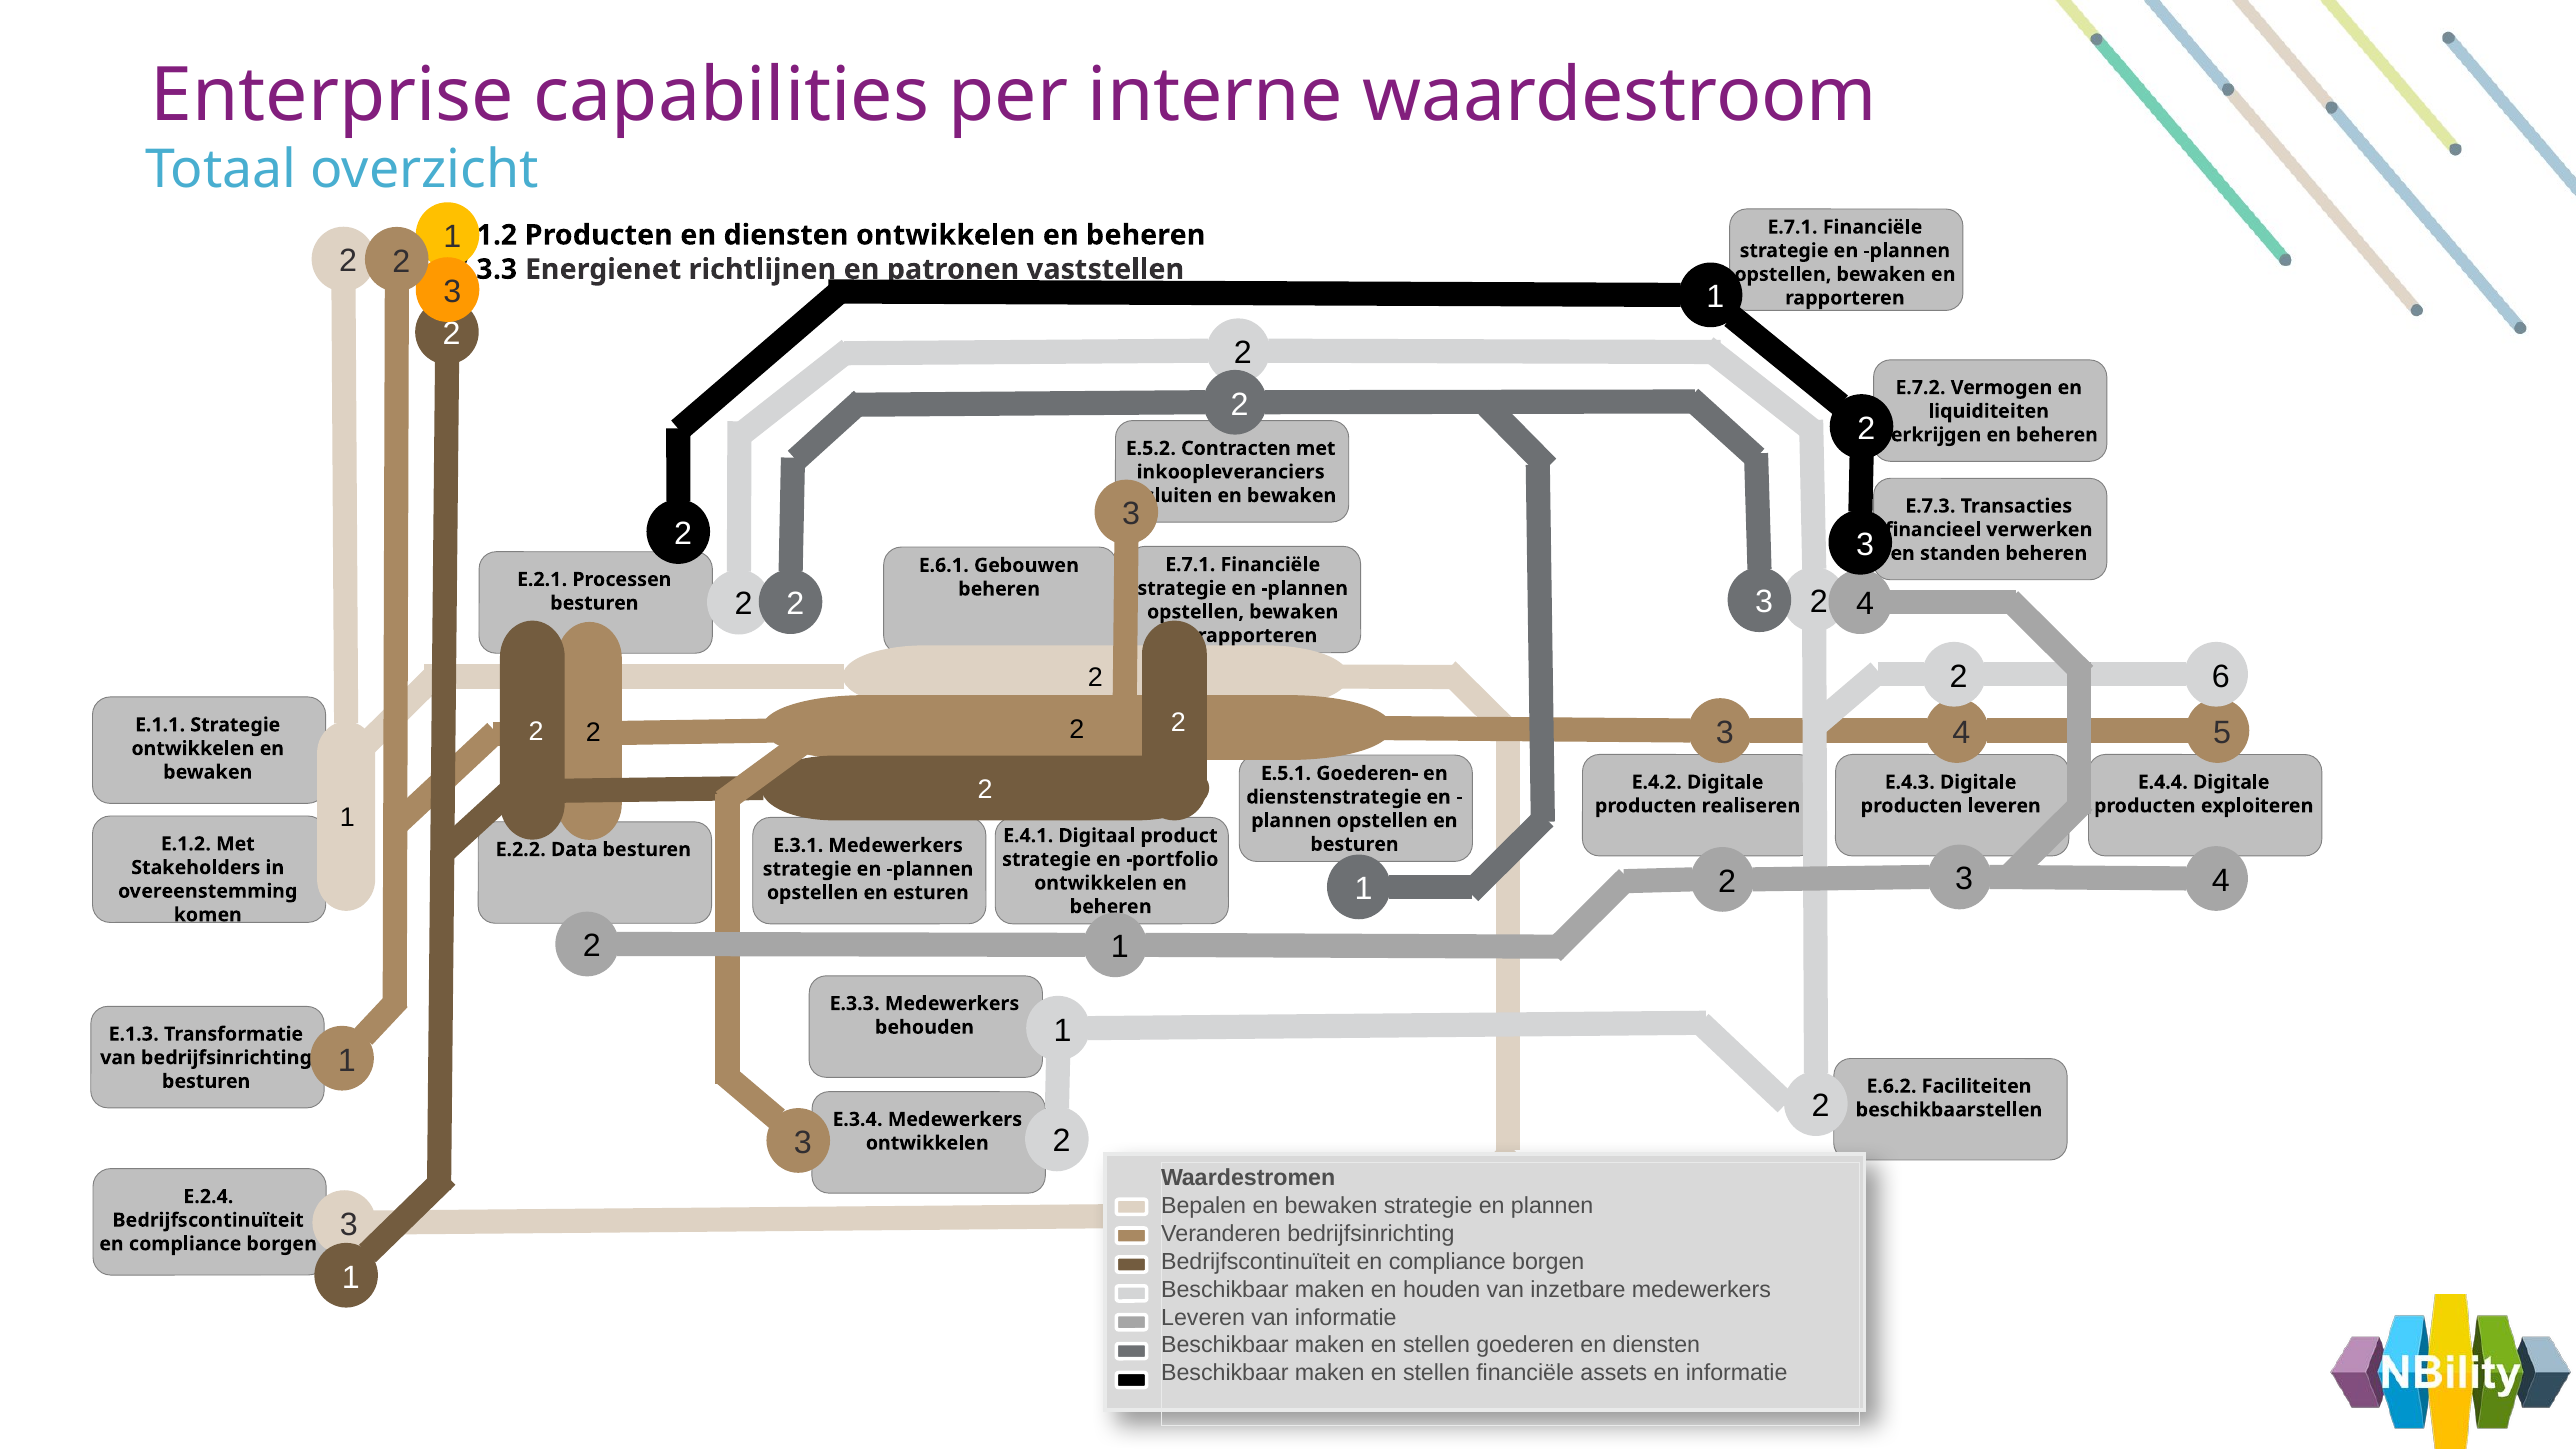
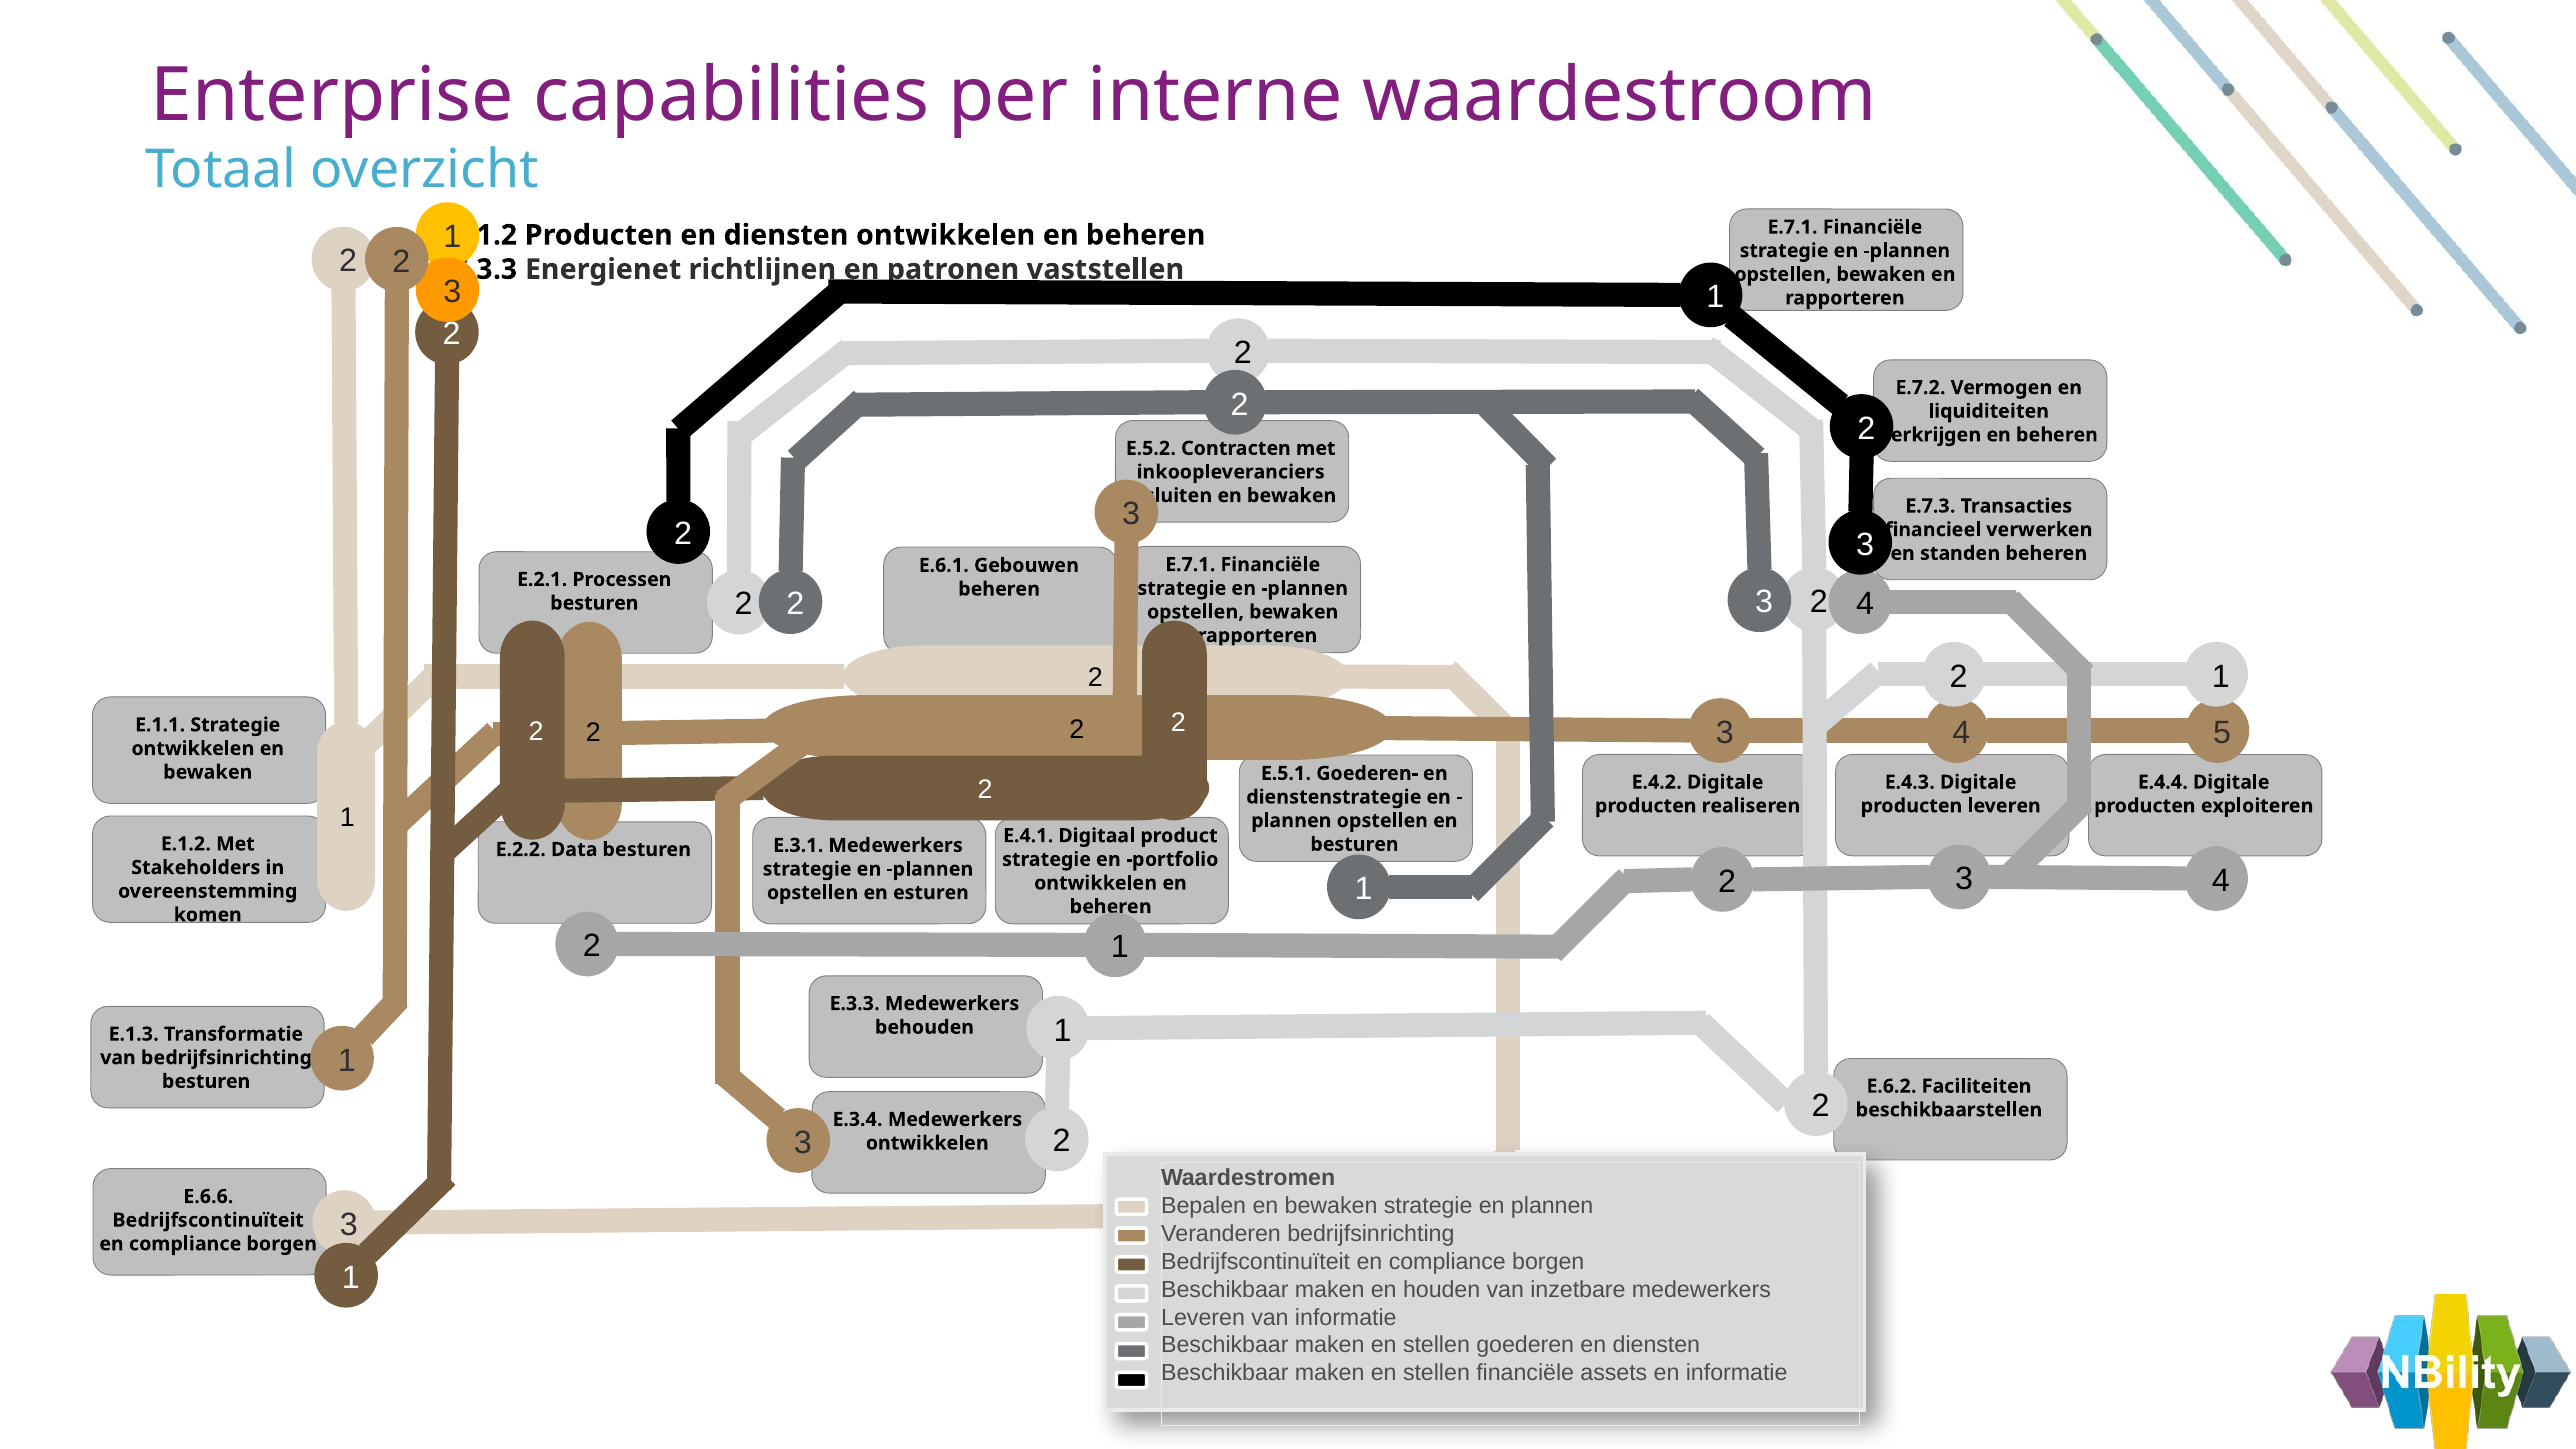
6: 6 -> 1 (2221, 676)
E.2.4: E.2.4 -> E.6.6 (208, 1197)
